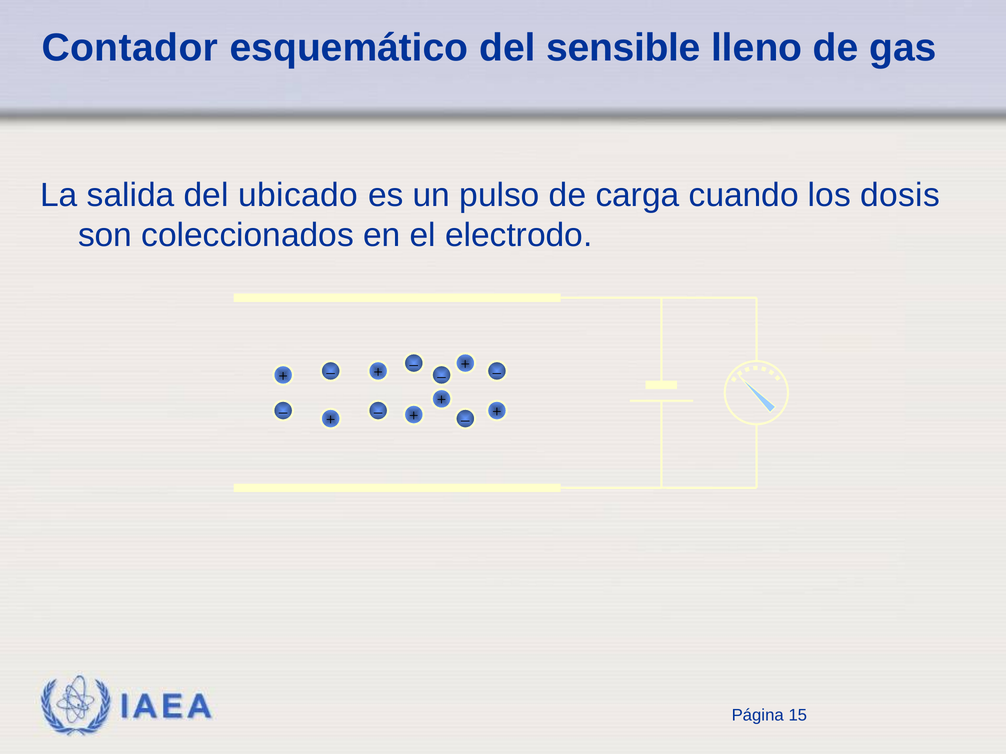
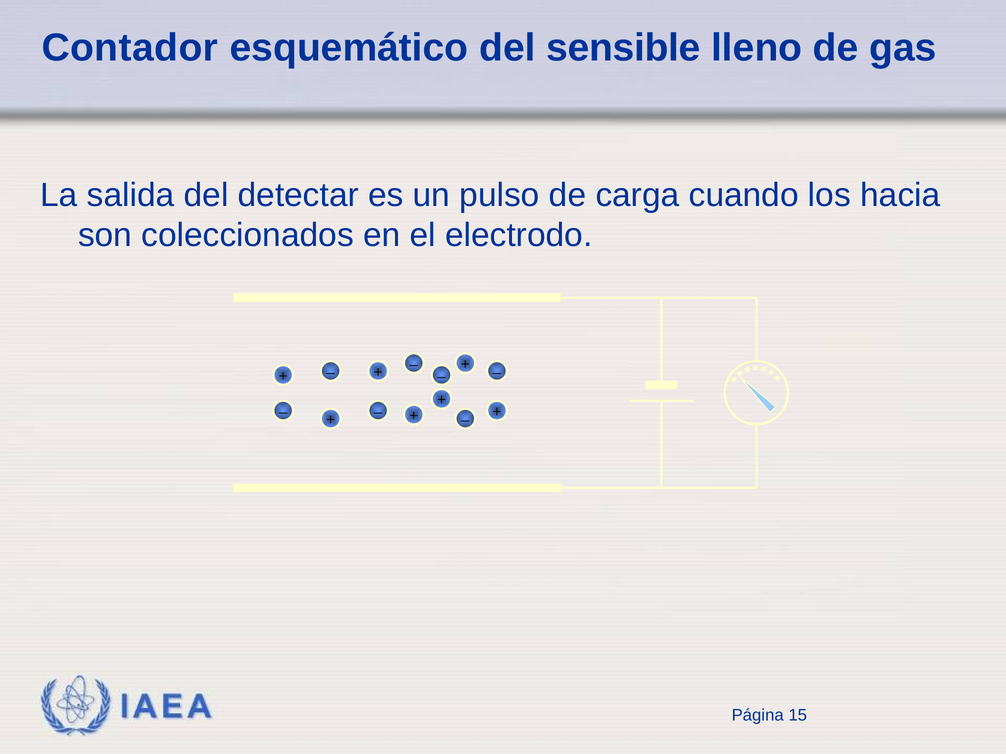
ubicado: ubicado -> detectar (298, 195)
dosis: dosis -> hacia (900, 195)
